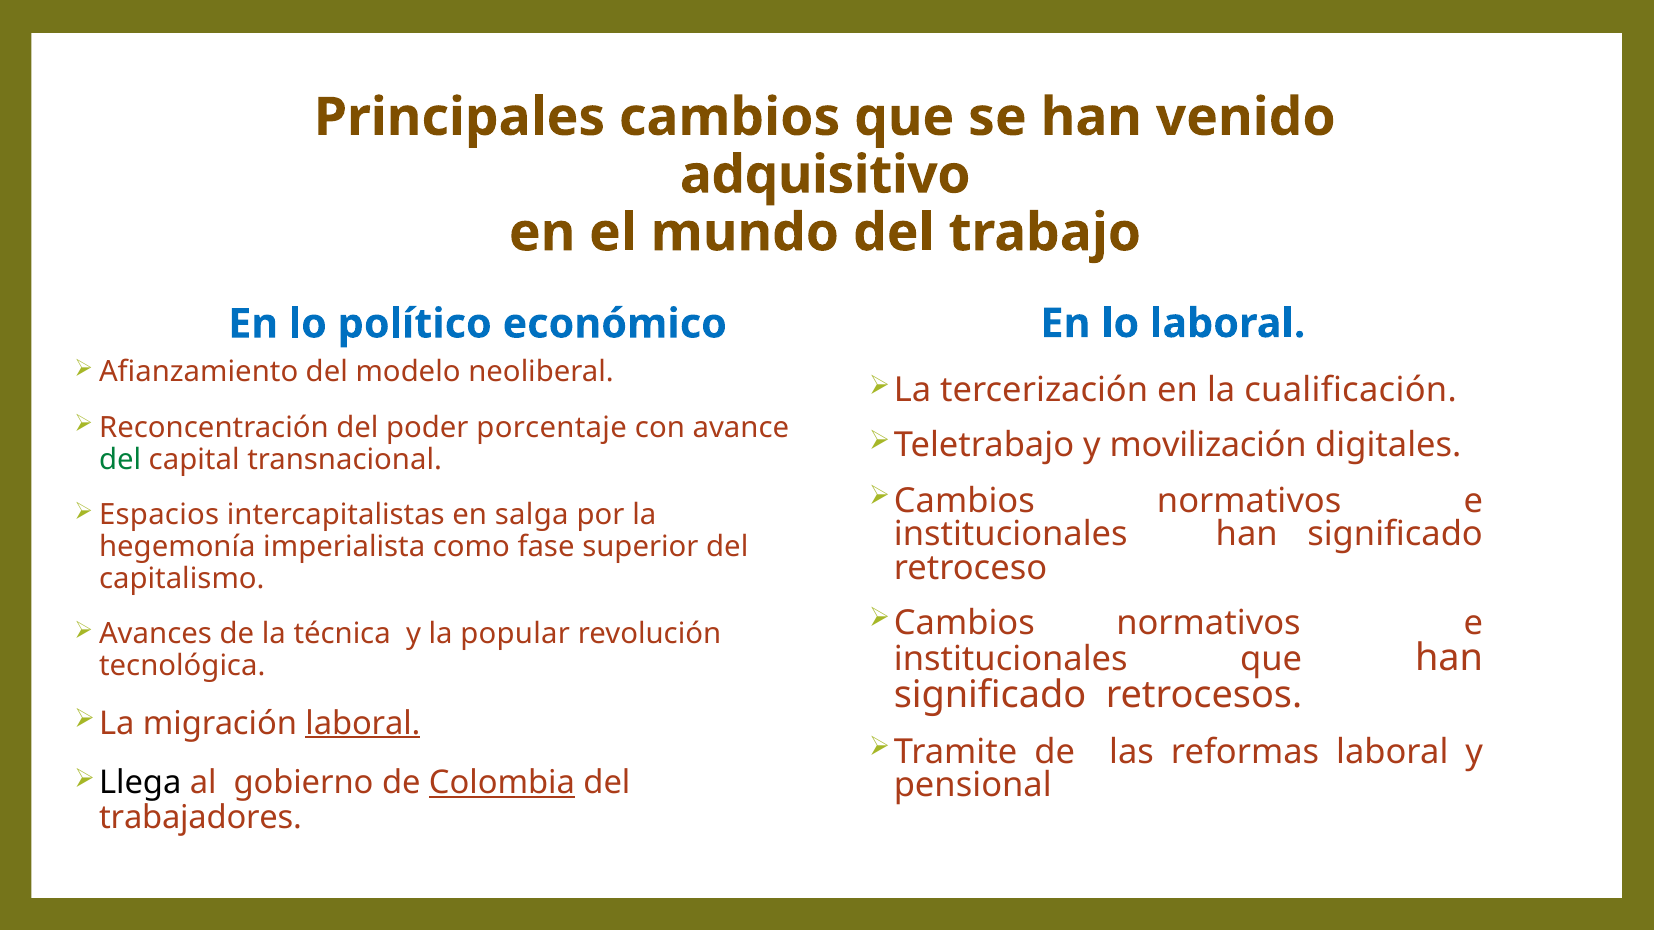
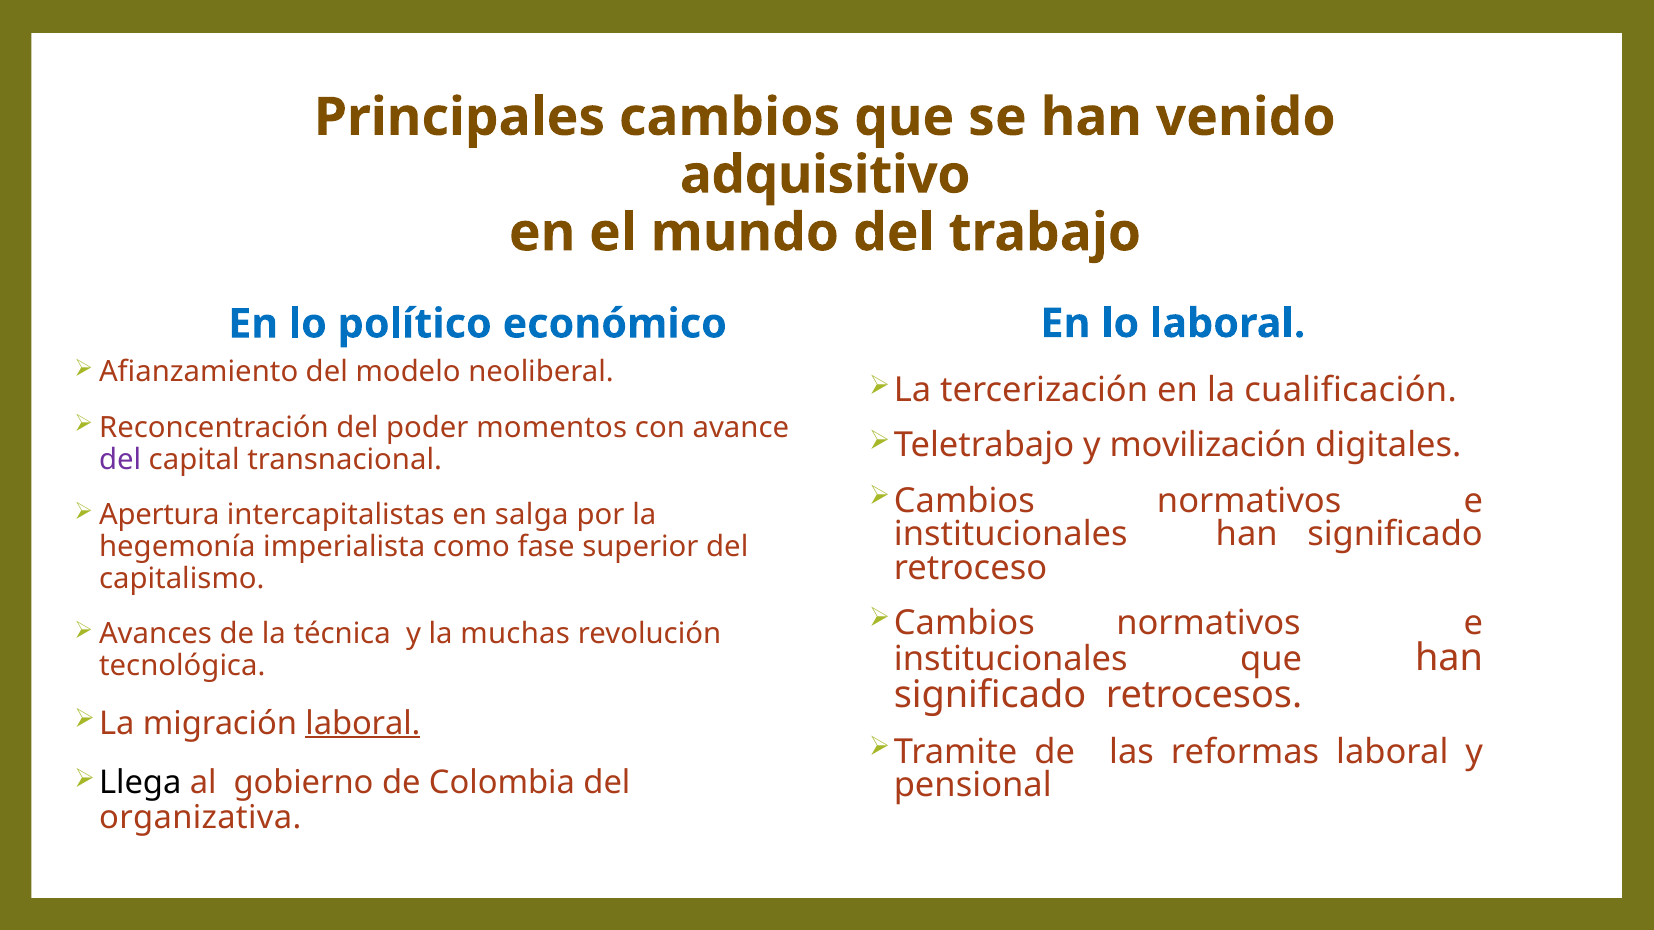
porcentaje: porcentaje -> momentos (552, 428)
del colour: green -> purple (120, 460)
Espacios: Espacios -> Apertura (159, 515)
popular: popular -> muchas (515, 634)
Colombia underline: present -> none (502, 783)
trabajadores: trabajadores -> organizativa (200, 819)
